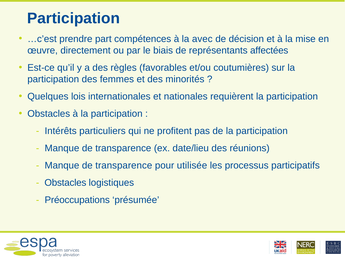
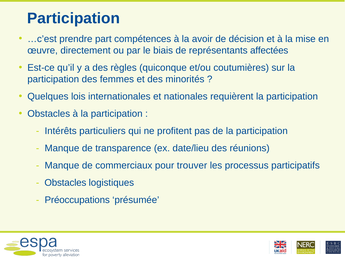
avec: avec -> avoir (202, 39)
favorables: favorables -> quiconque (163, 68)
transparence: transparence -> commerciaux (124, 165)
utilisée: utilisée -> trouver (192, 165)
